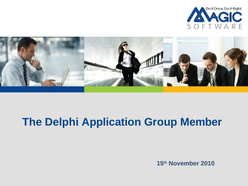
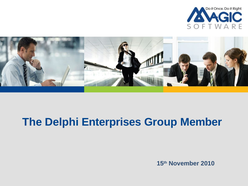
Application: Application -> Enterprises (111, 122)
